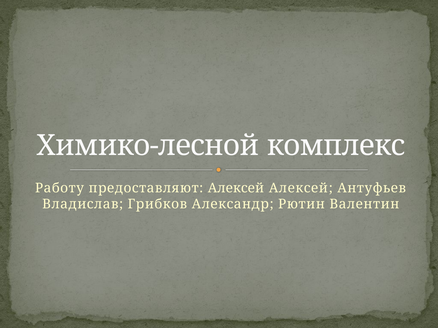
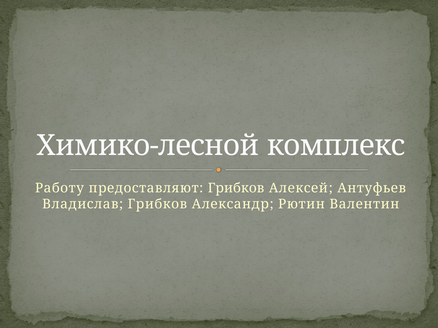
предоставляют Алексей: Алексей -> Грибков (236, 188)
